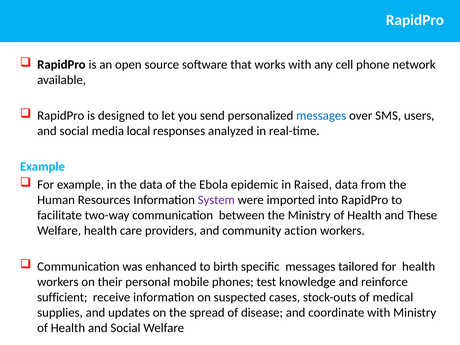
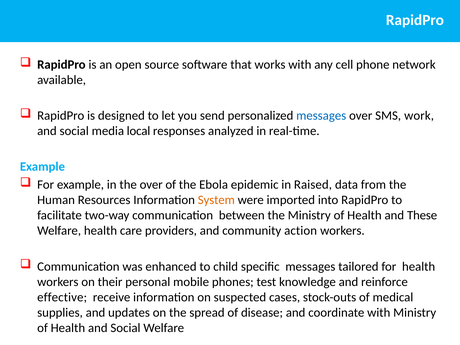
users: users -> work (419, 116)
the data: data -> over (151, 185)
System colour: purple -> orange (216, 200)
birth: birth -> child (226, 266)
sufficient: sufficient -> effective (62, 297)
